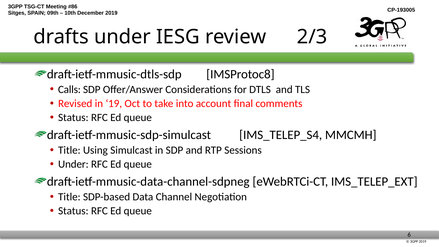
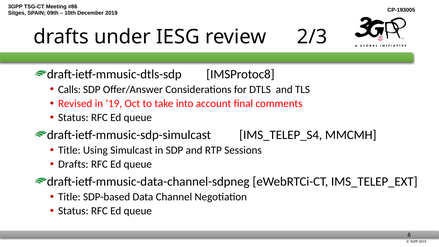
Under: Under -> Drafts (73, 164)
